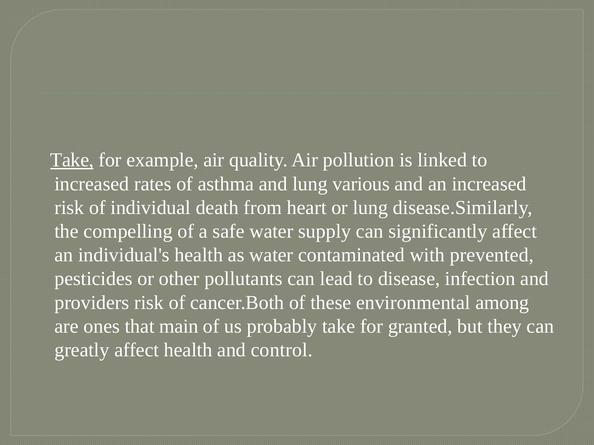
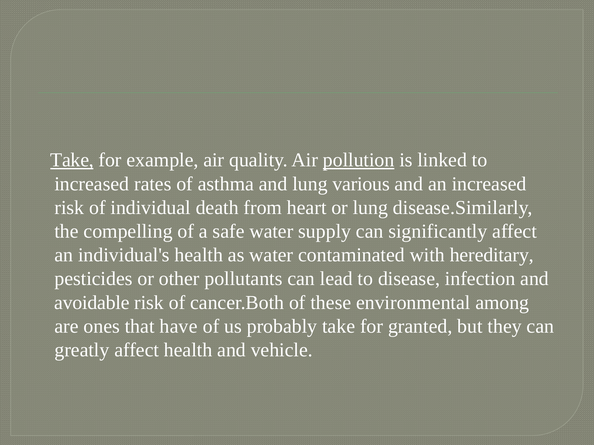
pollution underline: none -> present (359, 160)
prevented: prevented -> hereditary (492, 255)
providers: providers -> avoidable (92, 303)
main: main -> have (179, 327)
control: control -> vehicle (282, 350)
